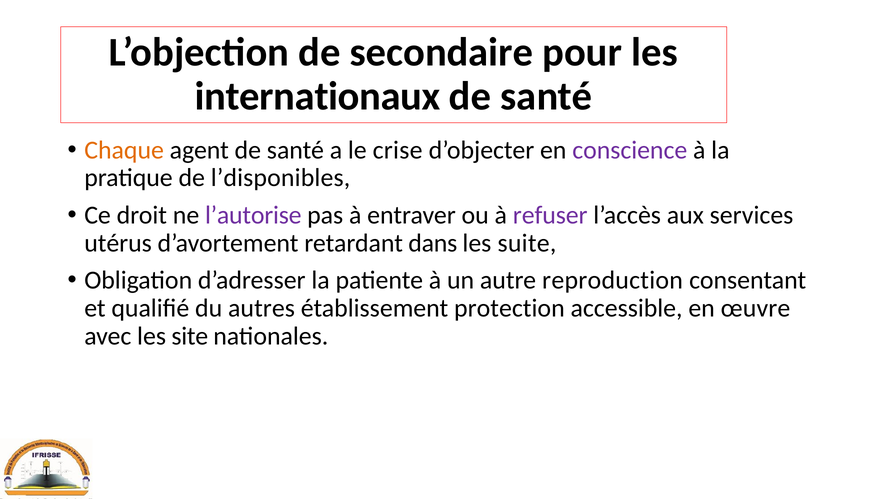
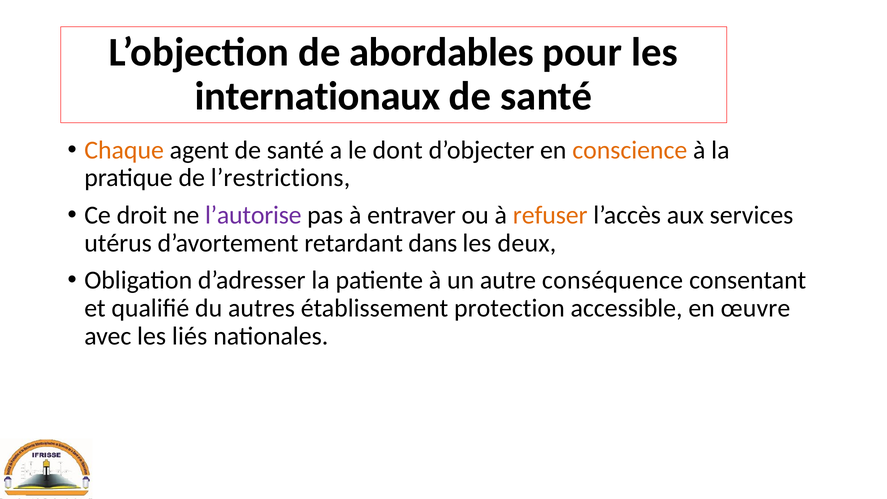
secondaire: secondaire -> abordables (442, 53)
crise: crise -> dont (398, 150)
conscience colour: purple -> orange (630, 150)
l’disponibles: l’disponibles -> l’restrictions (281, 178)
refuser colour: purple -> orange (550, 215)
suite: suite -> deux (527, 243)
reproduction: reproduction -> conséquence (613, 280)
site: site -> liés (190, 336)
